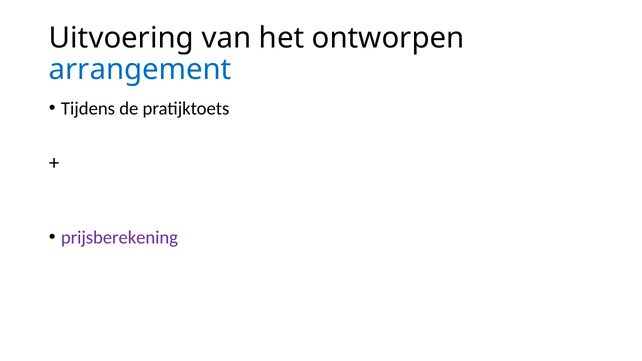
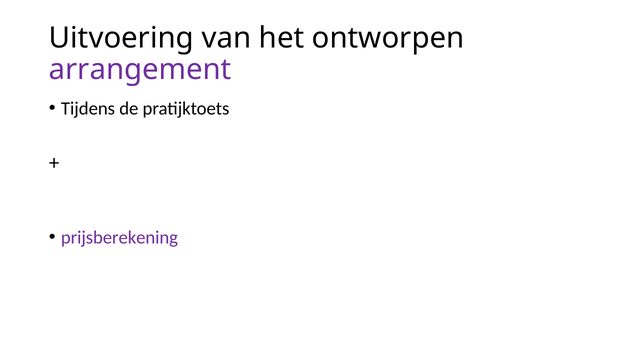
arrangement colour: blue -> purple (140, 70)
